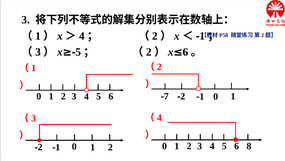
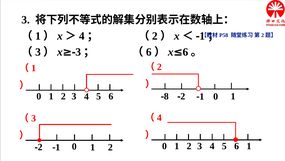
5: 5 -> 3 (78, 52)
2: 2 -> 6 (149, 52)
7: 7 -> 8 (166, 96)
0 8: 8 -> 1 (249, 145)
